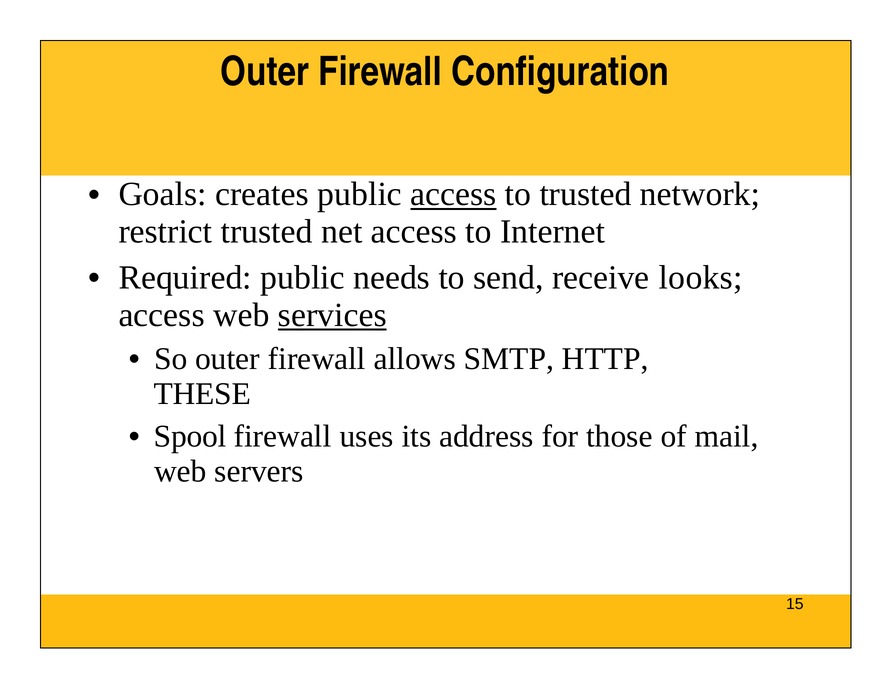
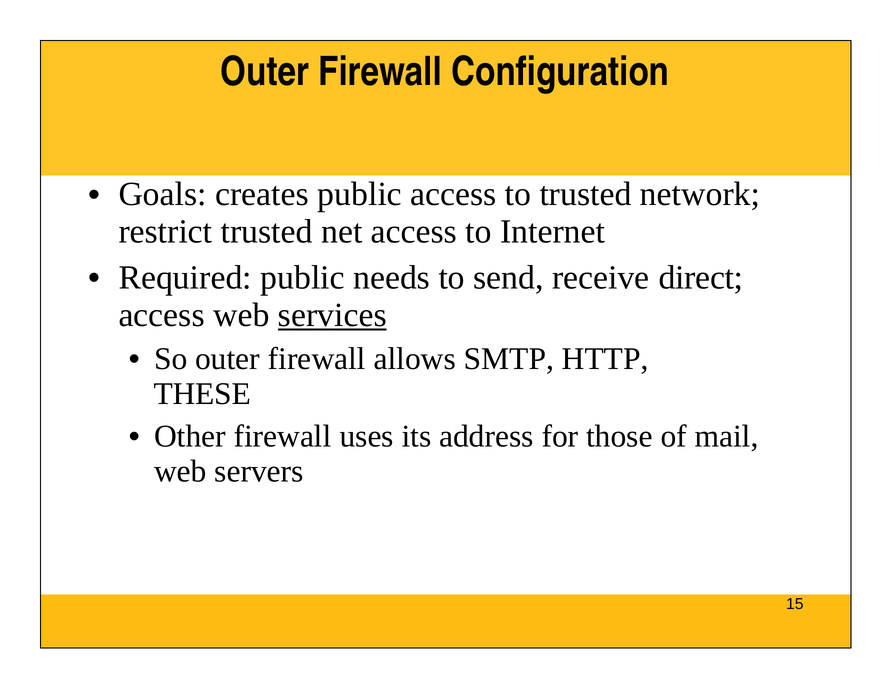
access underline: present -> none (453, 194)
looks: looks -> direct (701, 277)
Spool: Spool -> Other (190, 436)
